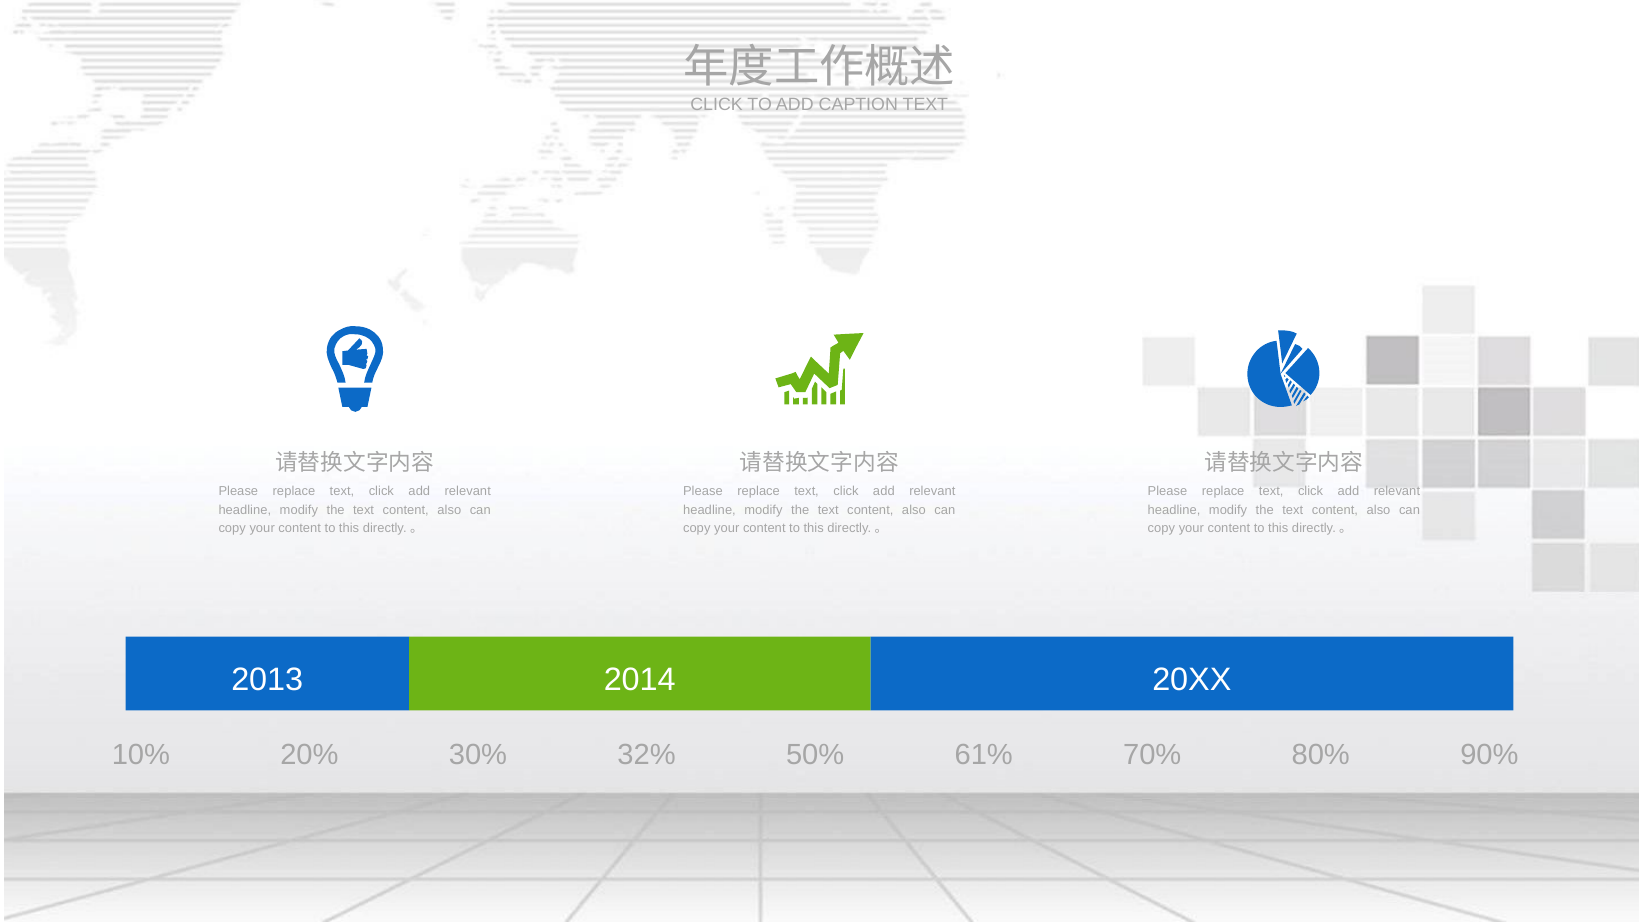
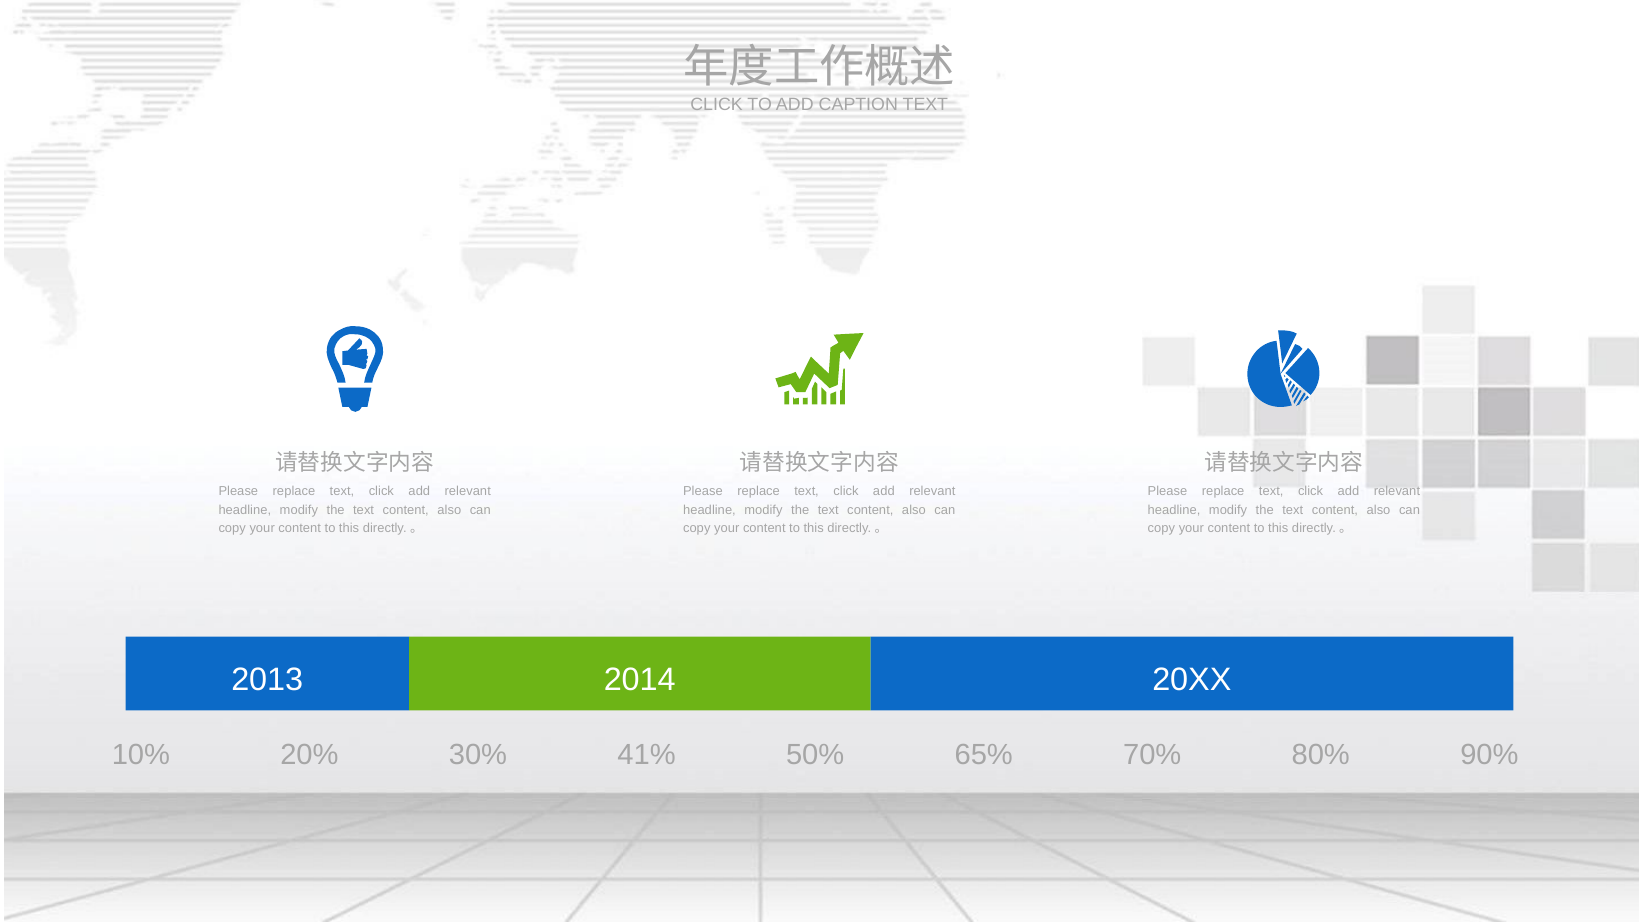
32%: 32% -> 41% (647, 755)
61%: 61% -> 65% (984, 755)
